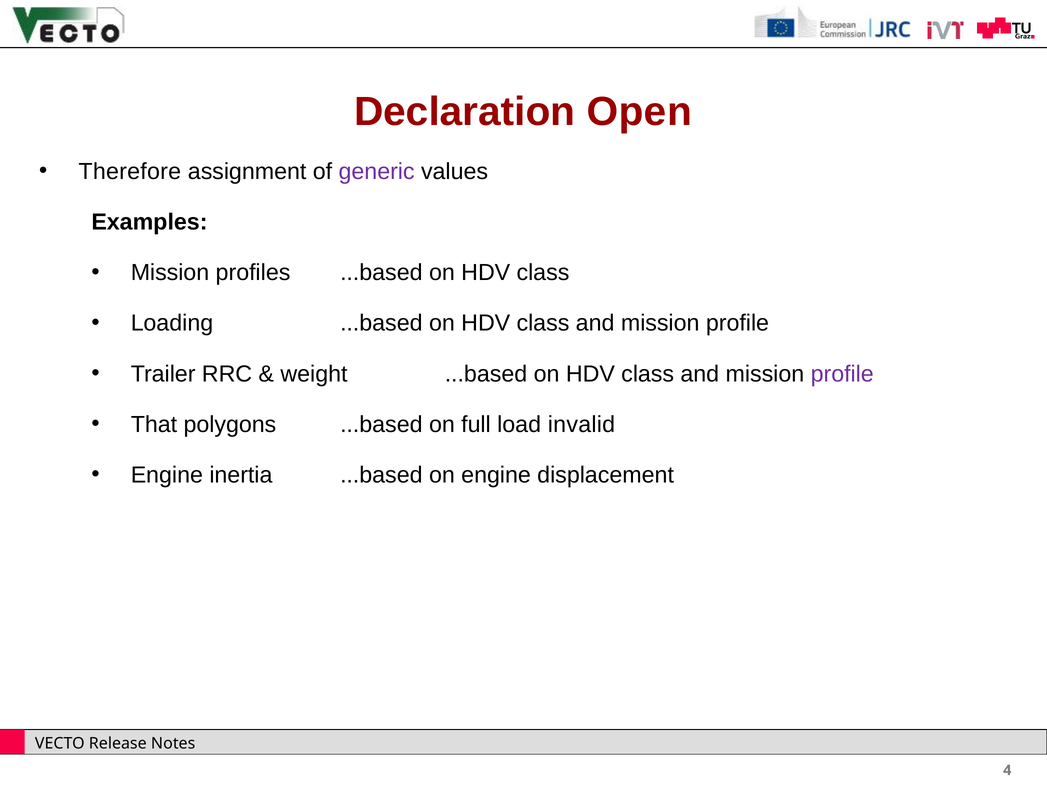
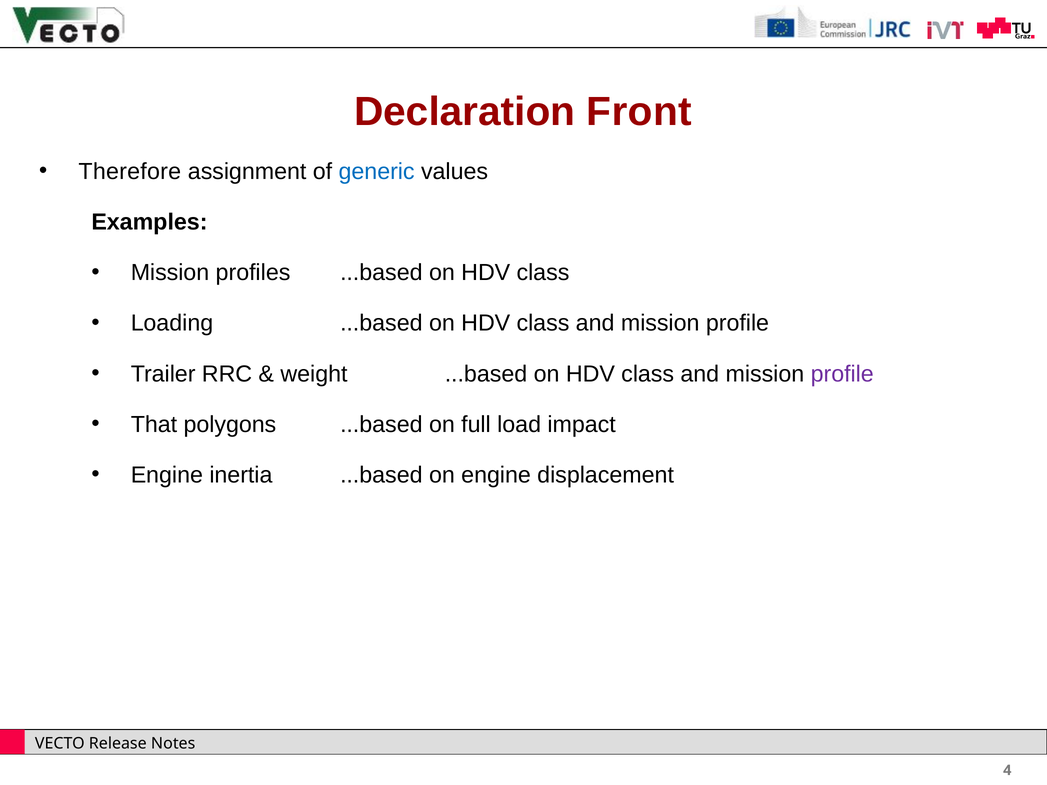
Open: Open -> Front (639, 112)
generic colour: purple -> blue (377, 172)
invalid: invalid -> impact (582, 425)
